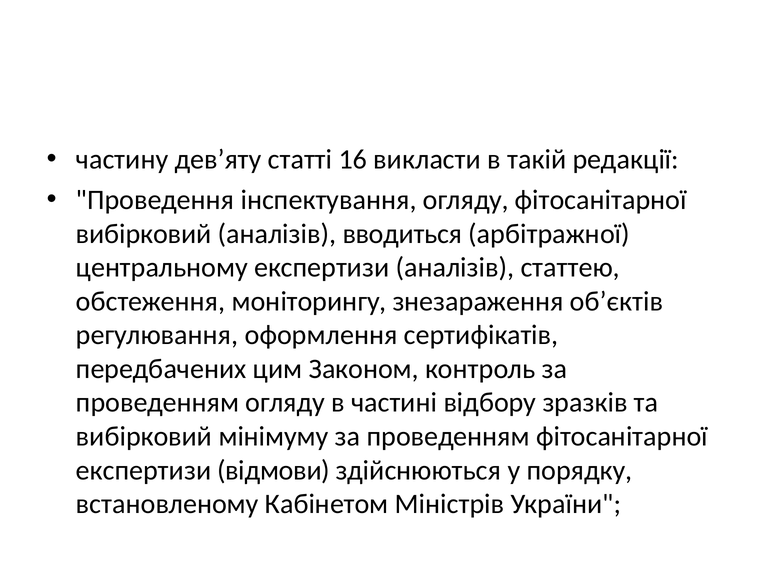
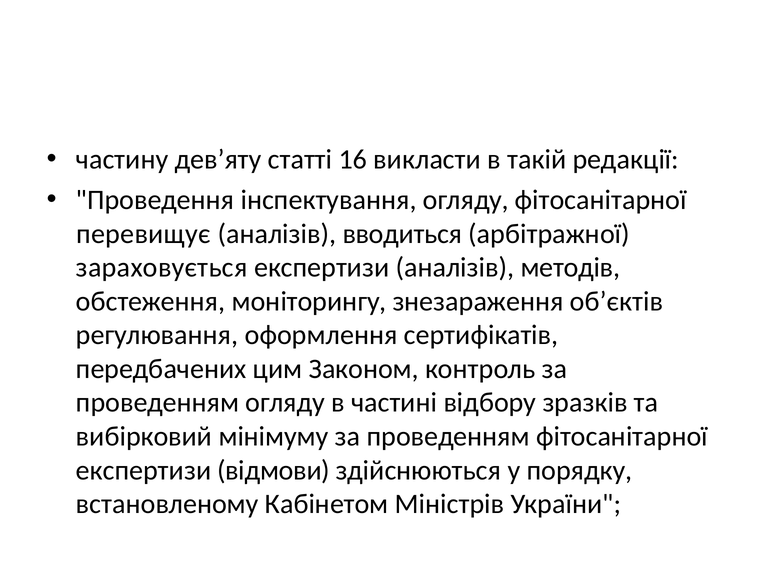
вибірковий: вибірковий -> перевищує (143, 233)
центральному: центральному -> зараховується (162, 267)
статтею: статтею -> методів (570, 267)
